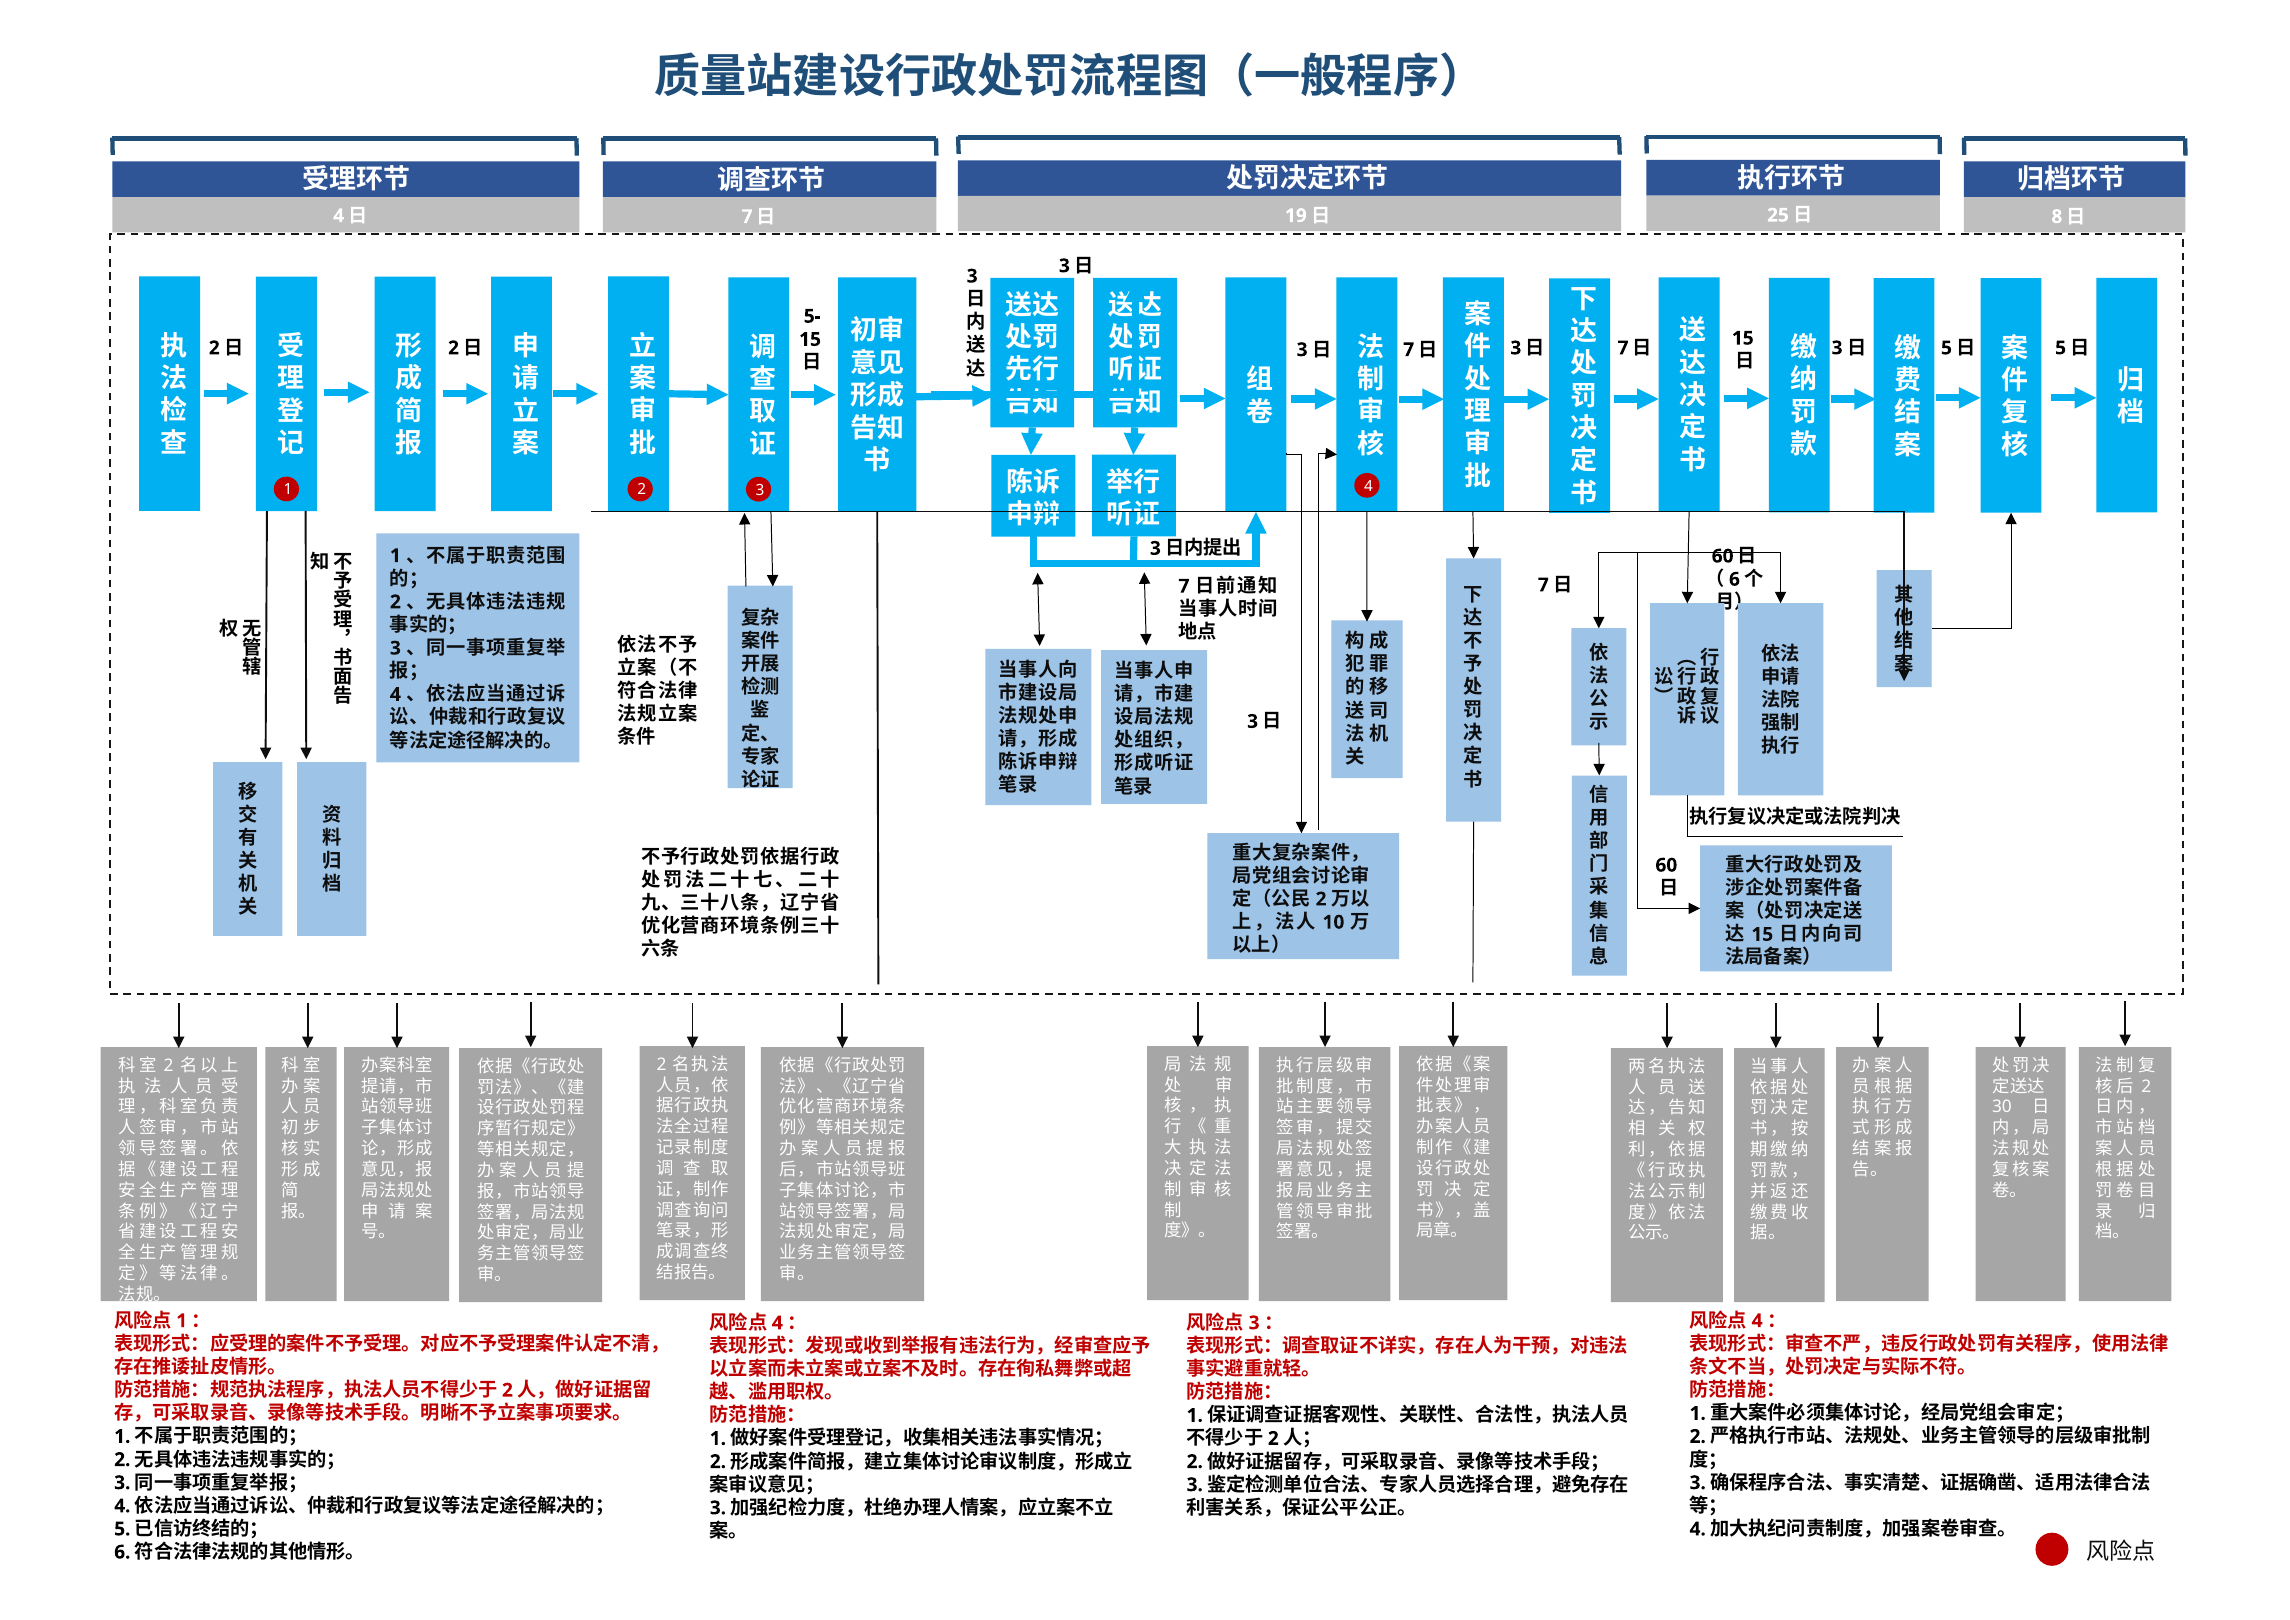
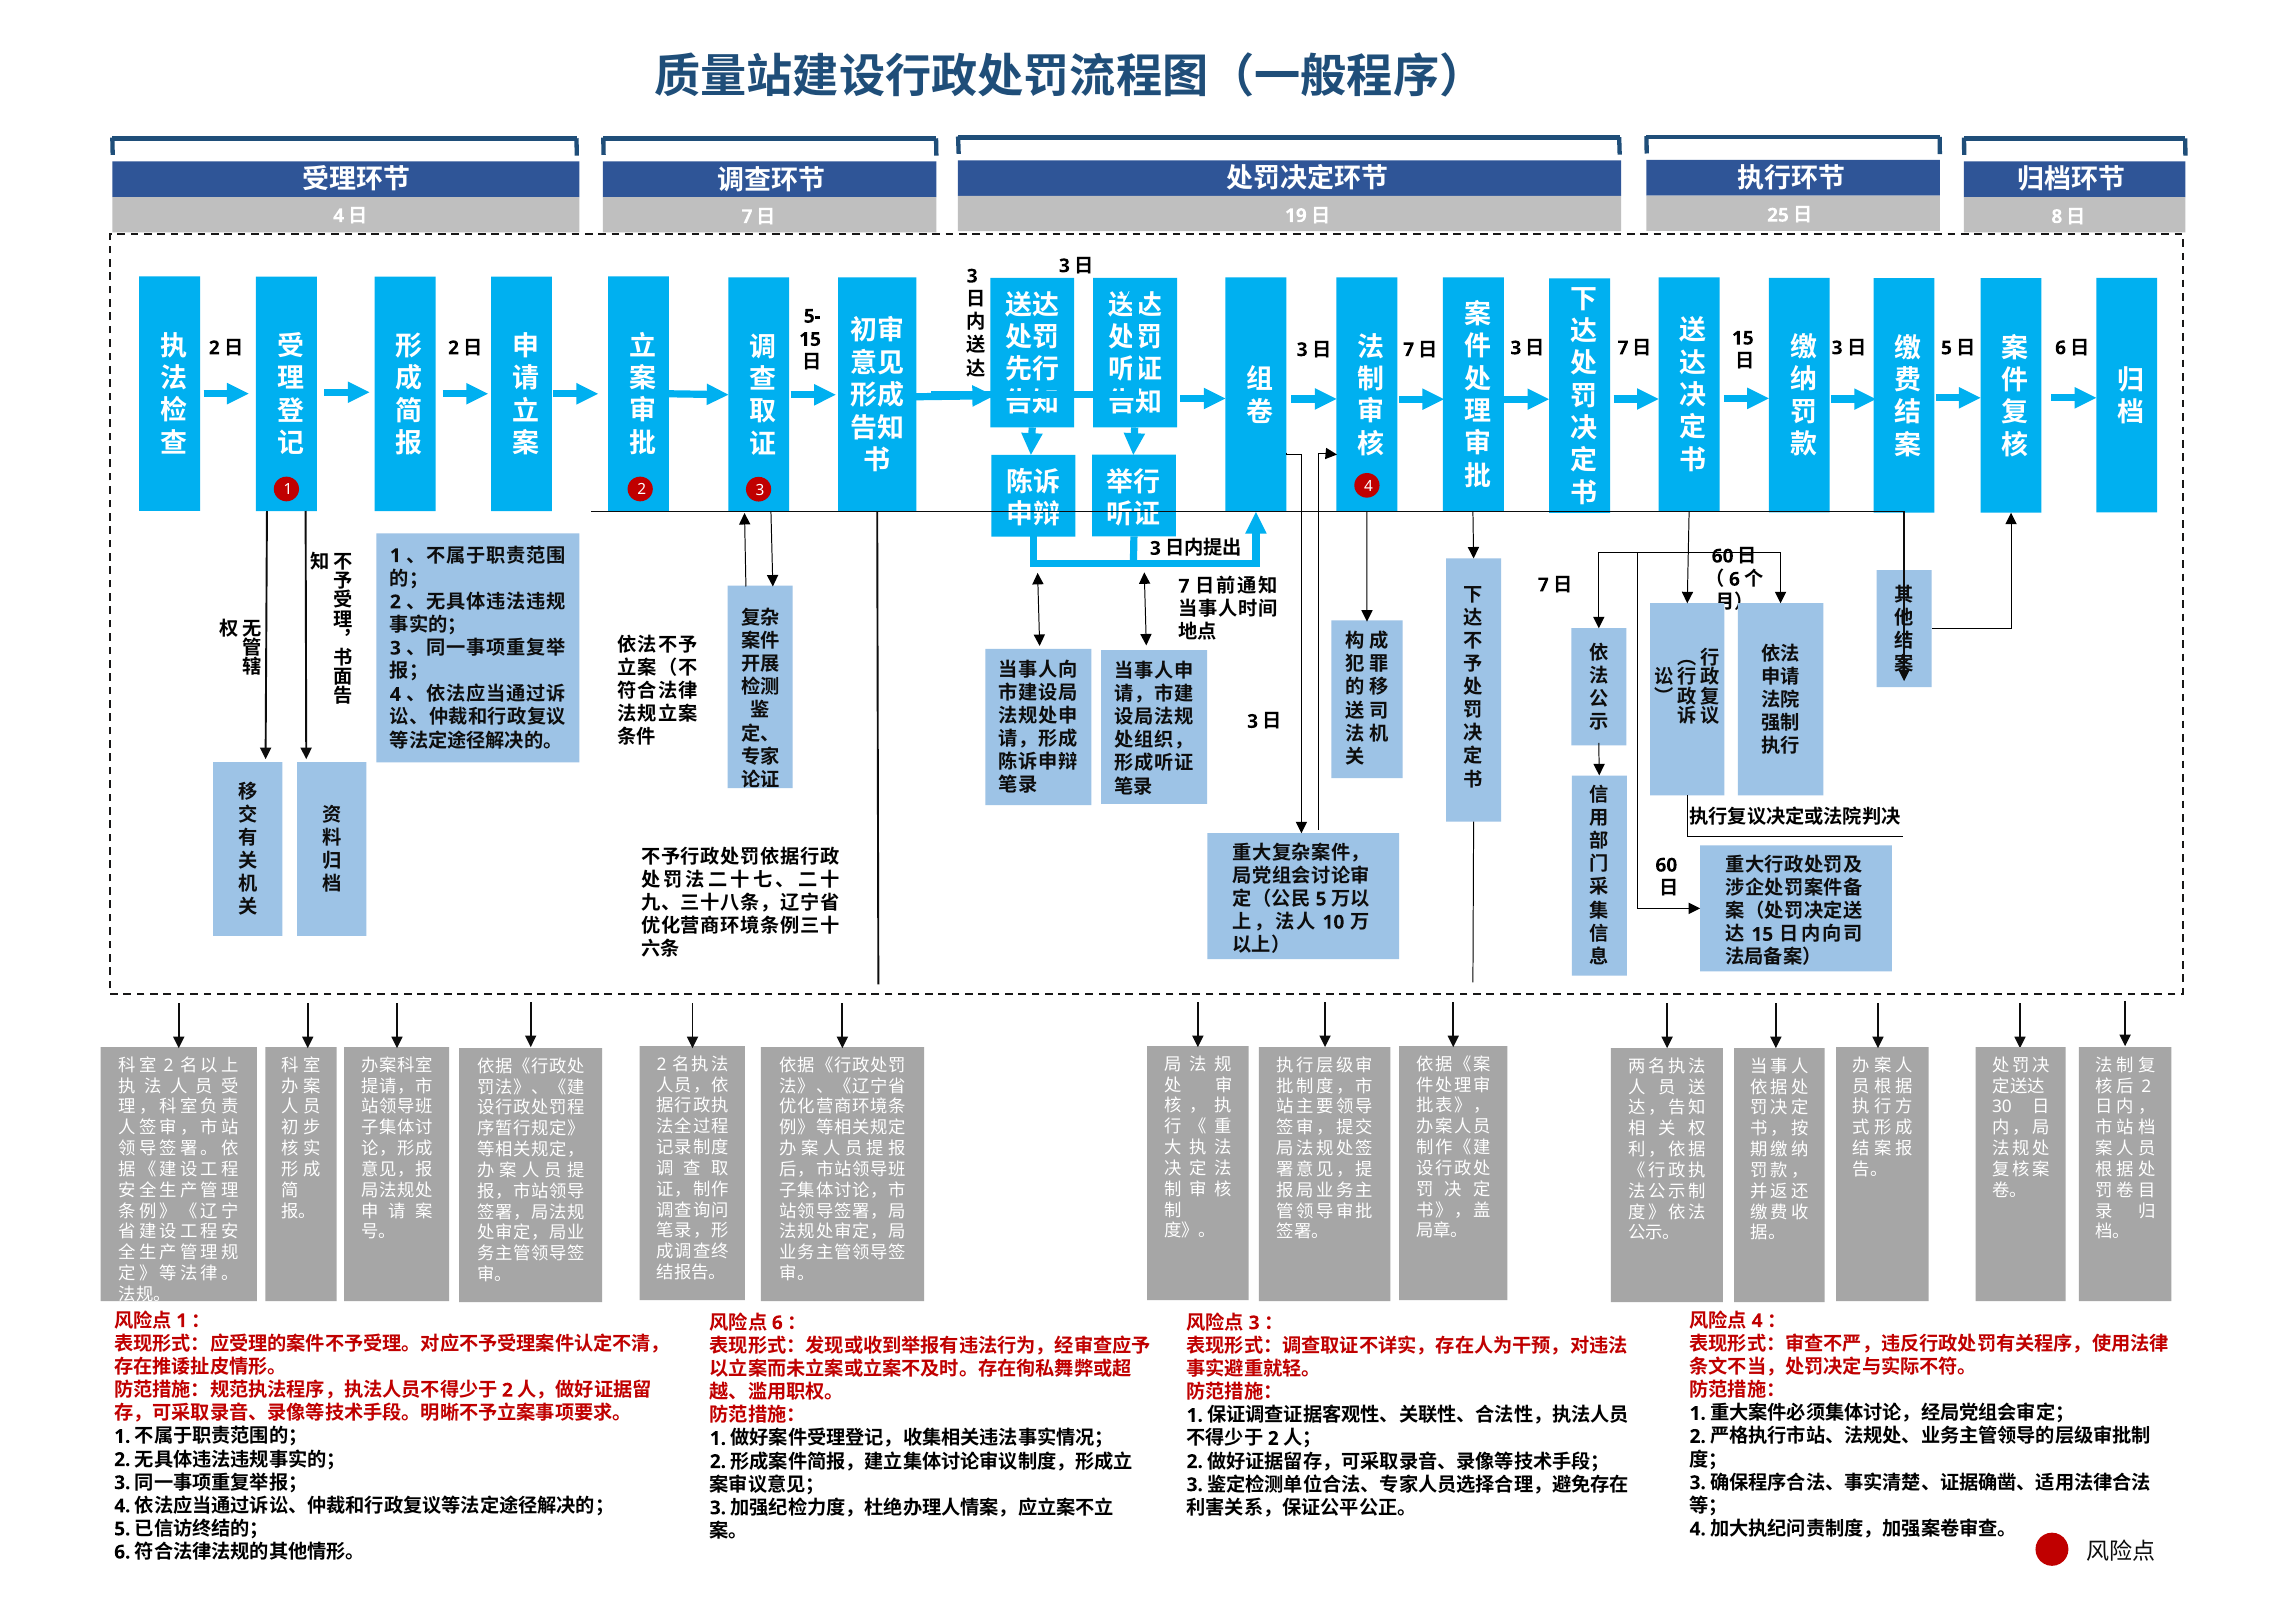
5: 5 -> 6 (2061, 348)
2: 2 -> 5 (1321, 899)
4: 4 -> 6 (777, 1322)
